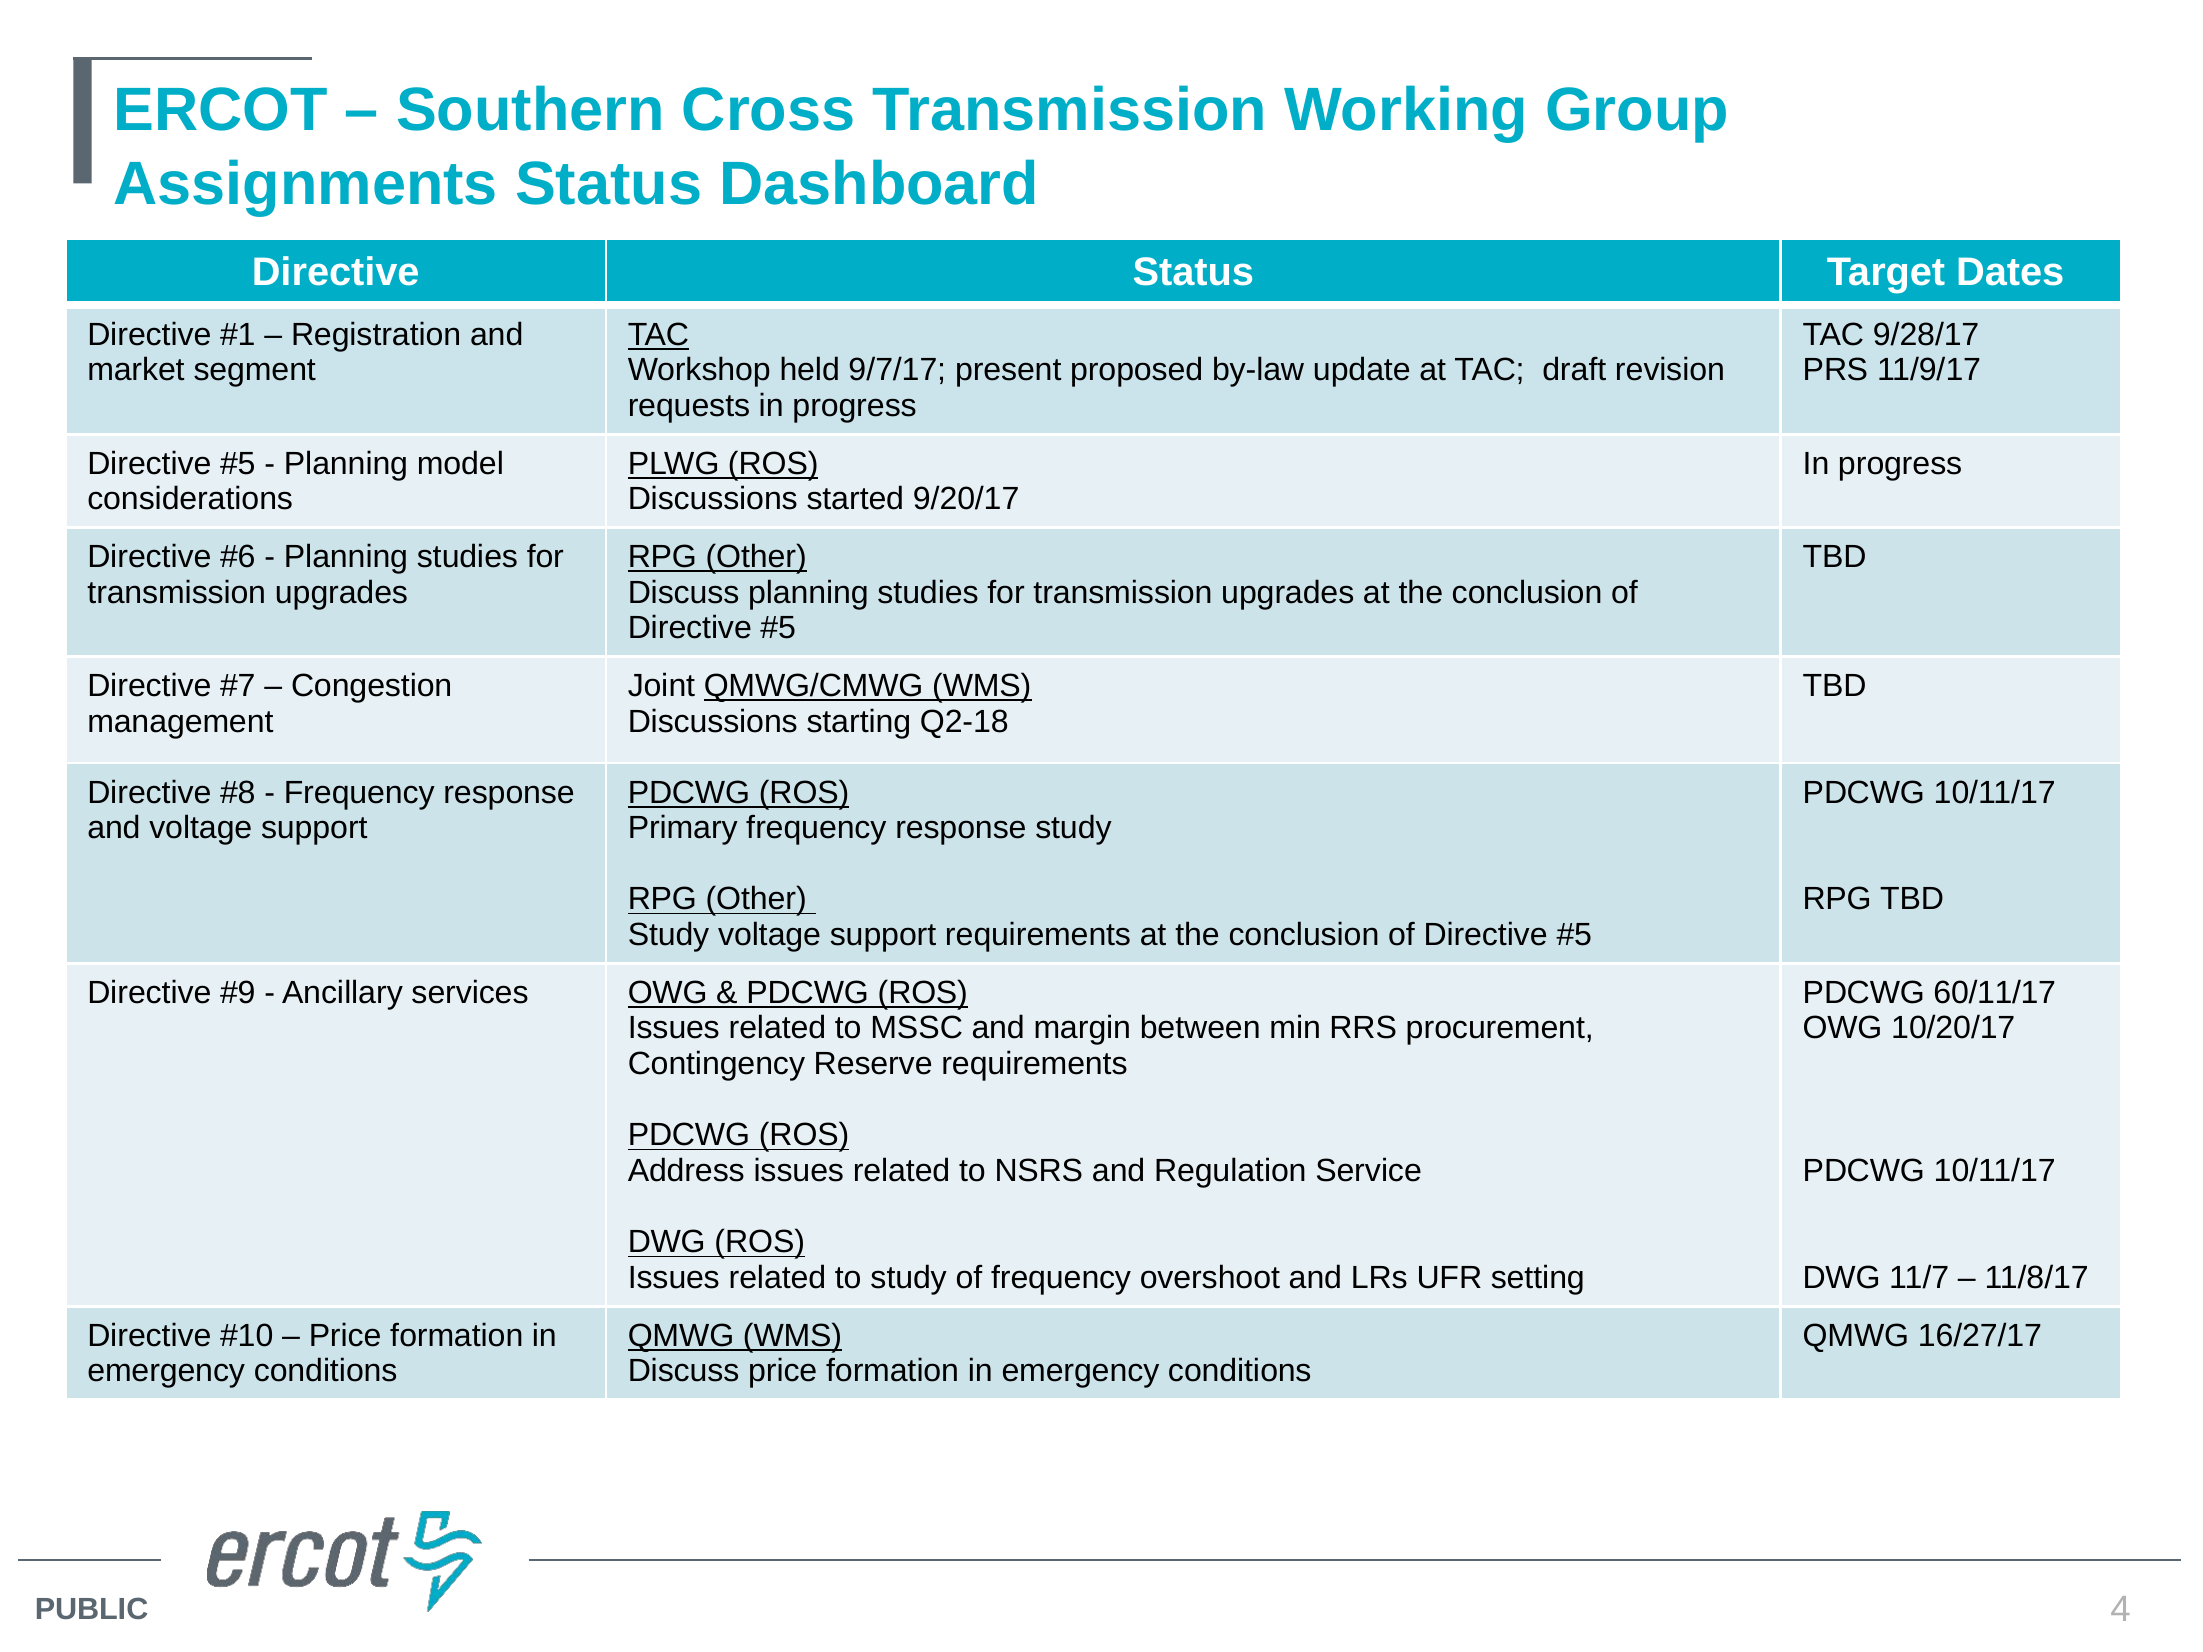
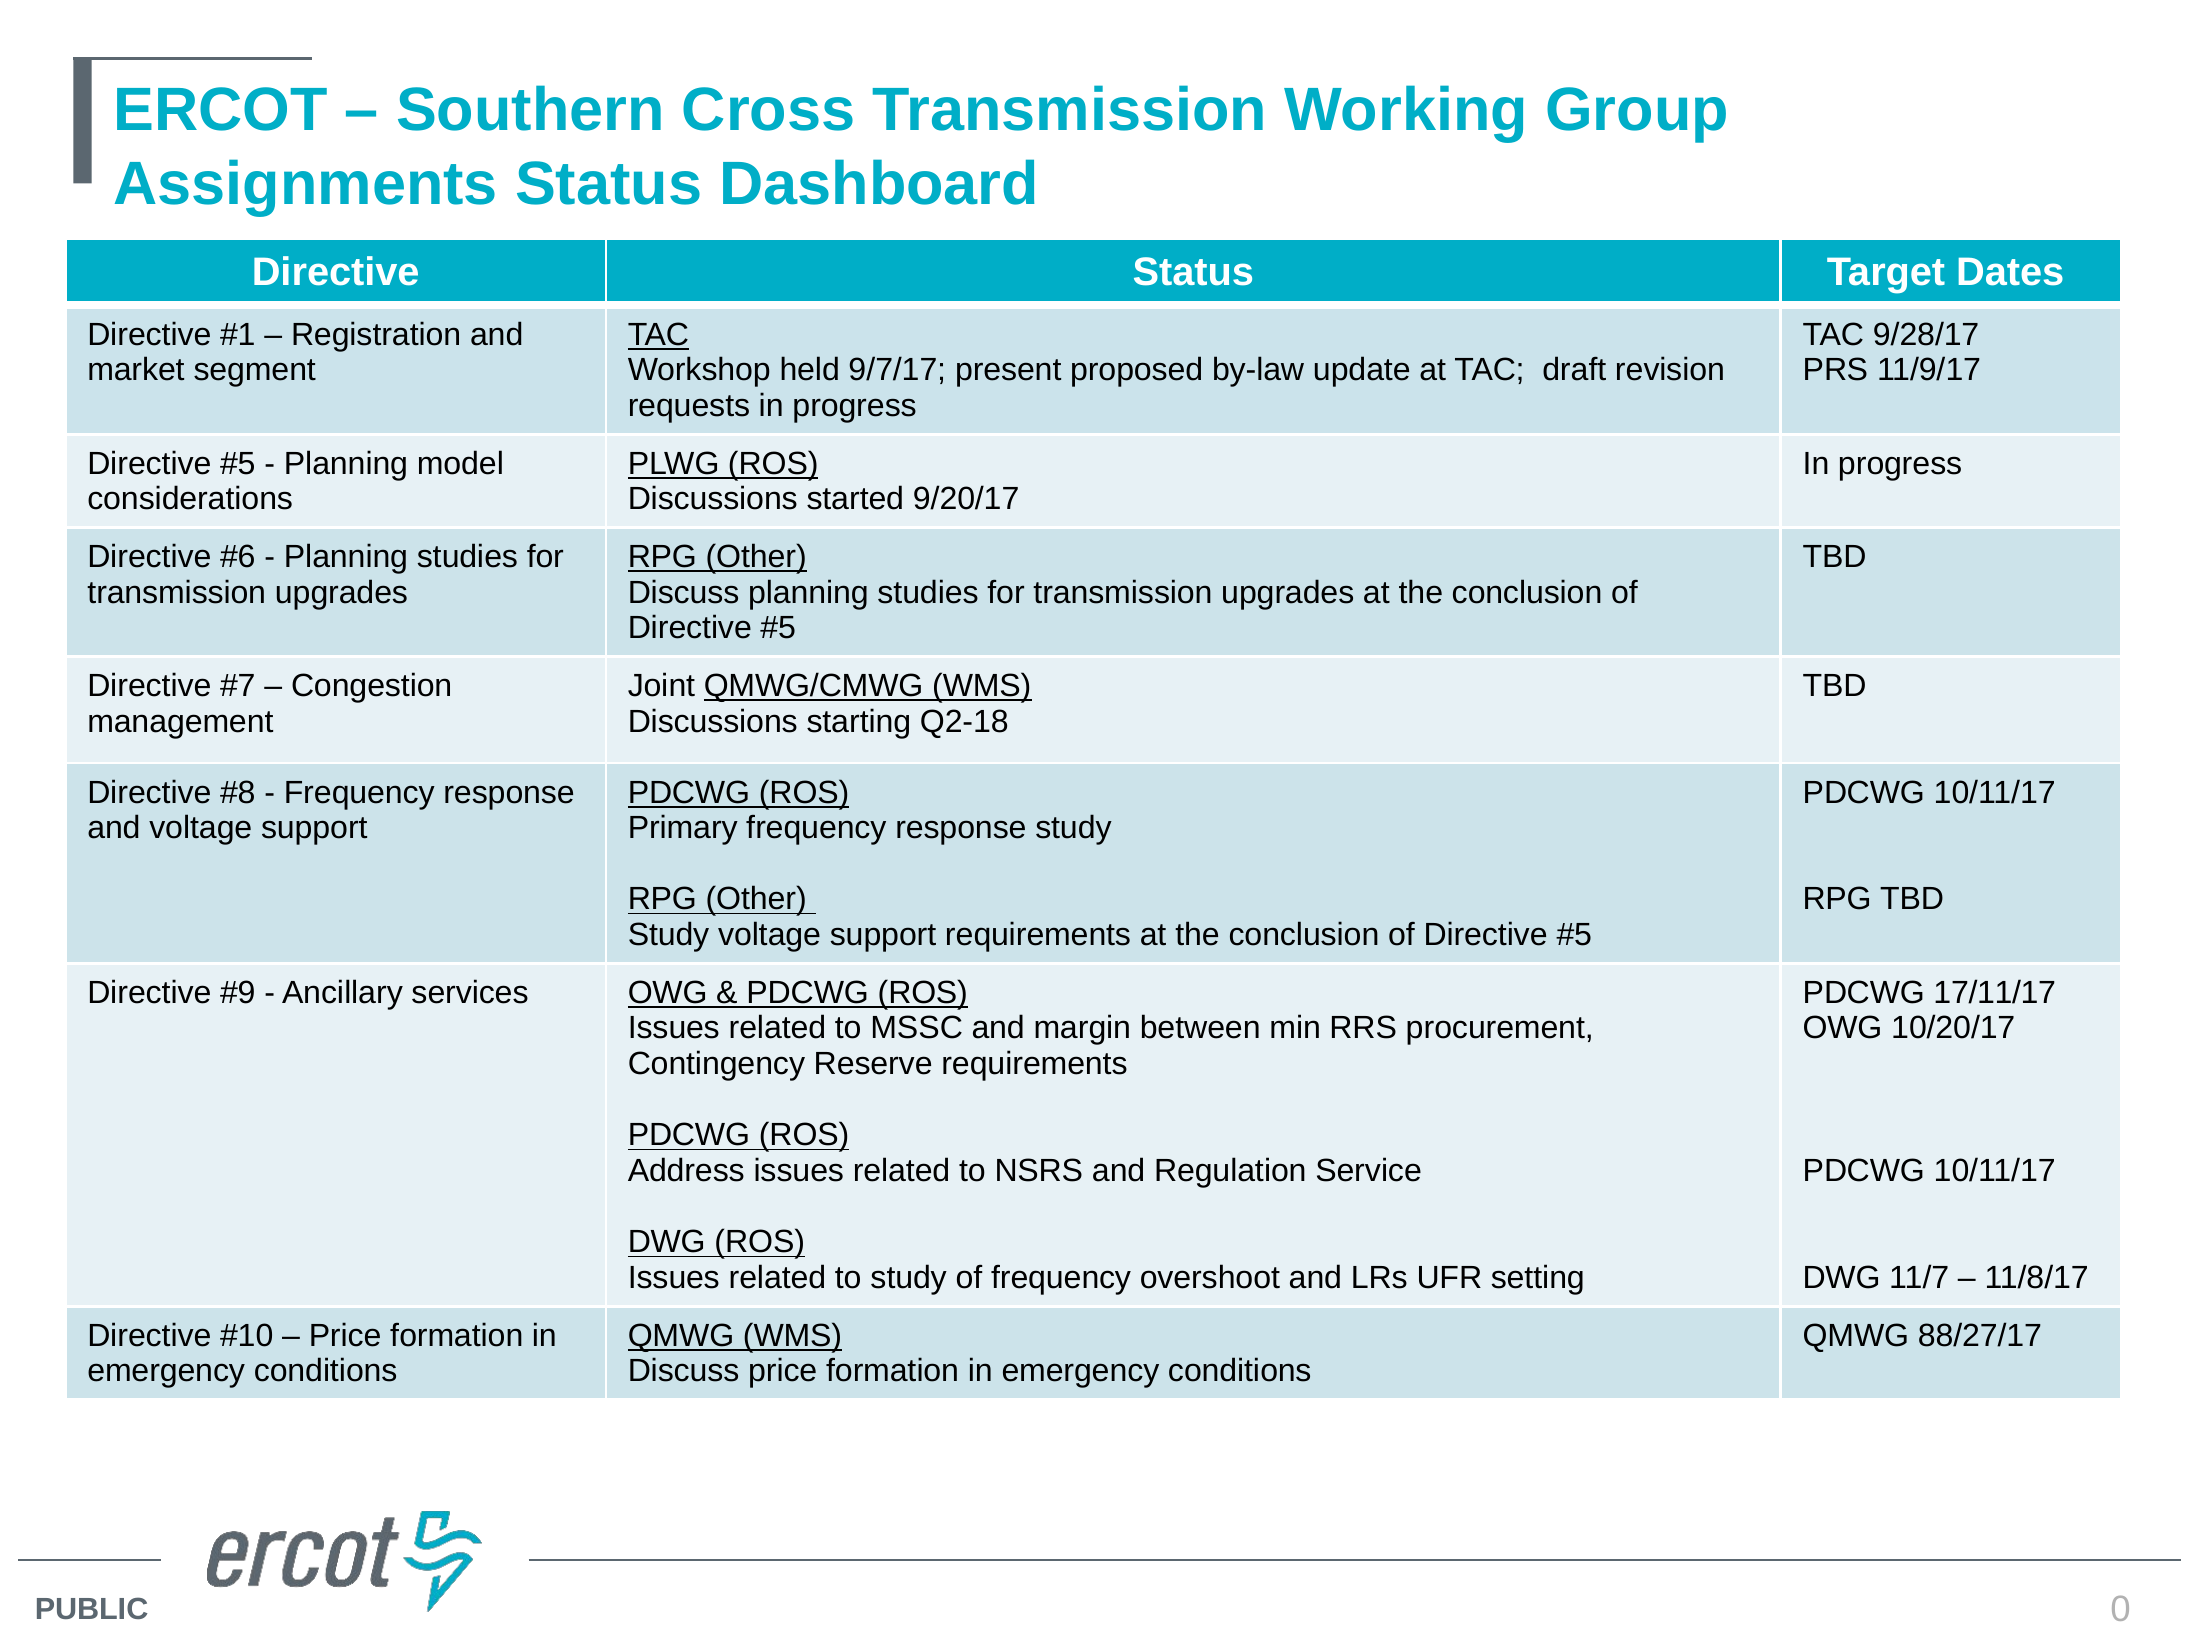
60/11/17: 60/11/17 -> 17/11/17 (1995, 993)
16/27/17: 16/27/17 -> 88/27/17 (1980, 1336)
4: 4 -> 0 (2120, 1610)
